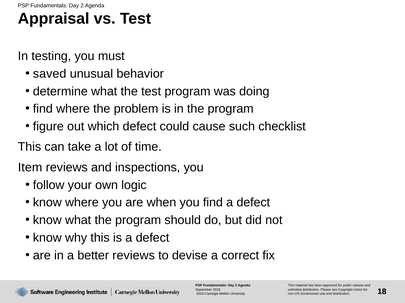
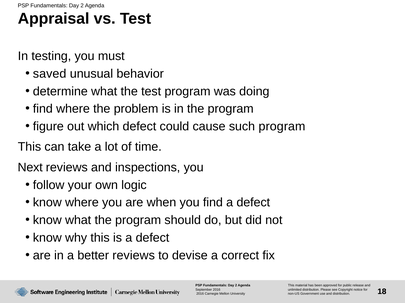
such checklist: checklist -> program (282, 127)
Item: Item -> Next (30, 168)
